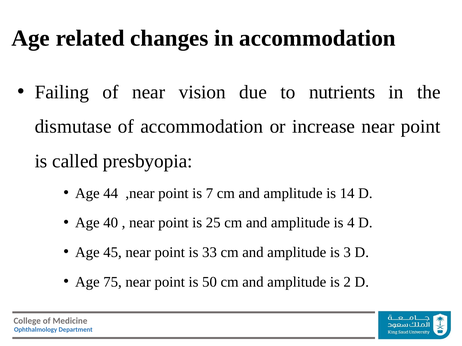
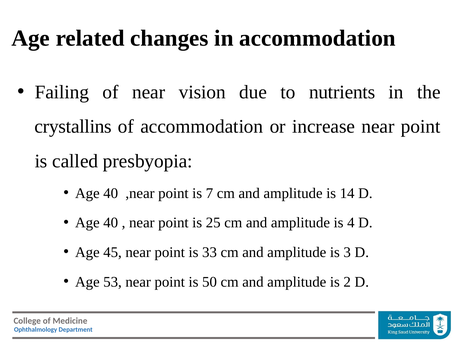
dismutase: dismutase -> crystallins (73, 127)
44: 44 -> 40 (111, 193)
75: 75 -> 53 (113, 282)
